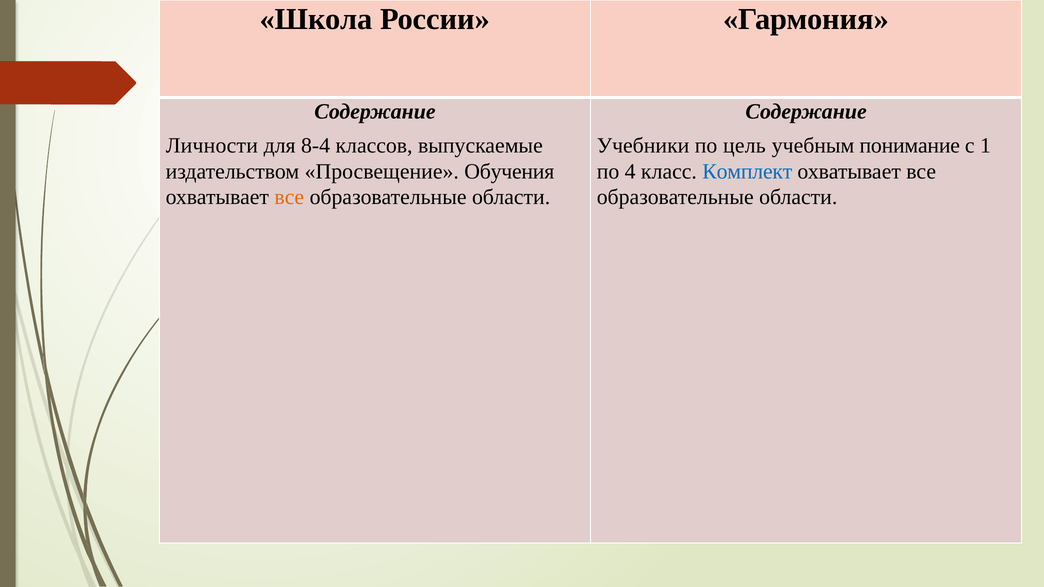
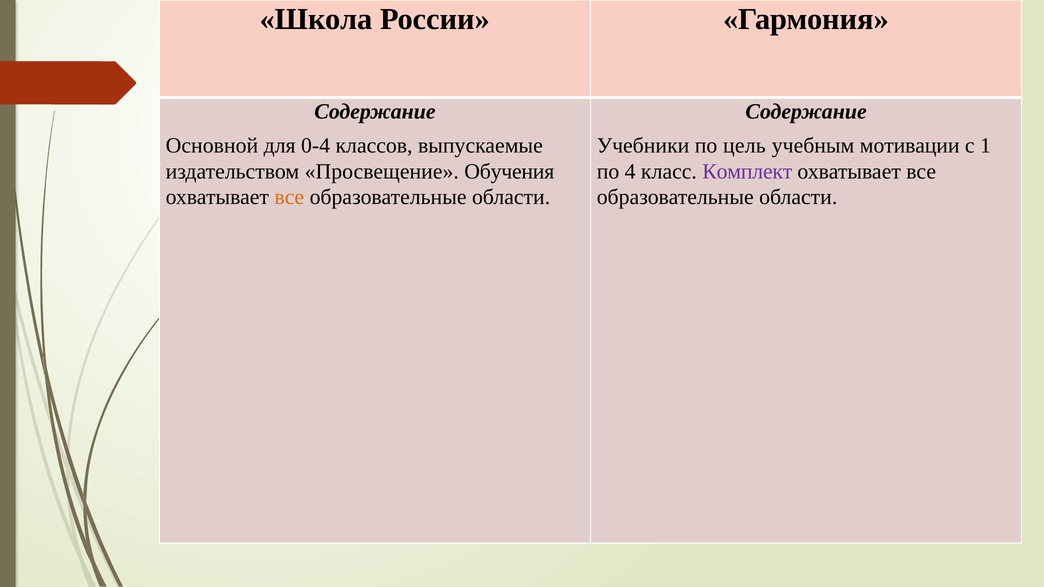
Личности: Личности -> Основной (212, 146)
8-4: 8-4 -> 0-4 (316, 146)
понимание: понимание -> мотивации (910, 146)
Комплект colour: blue -> purple (747, 171)
